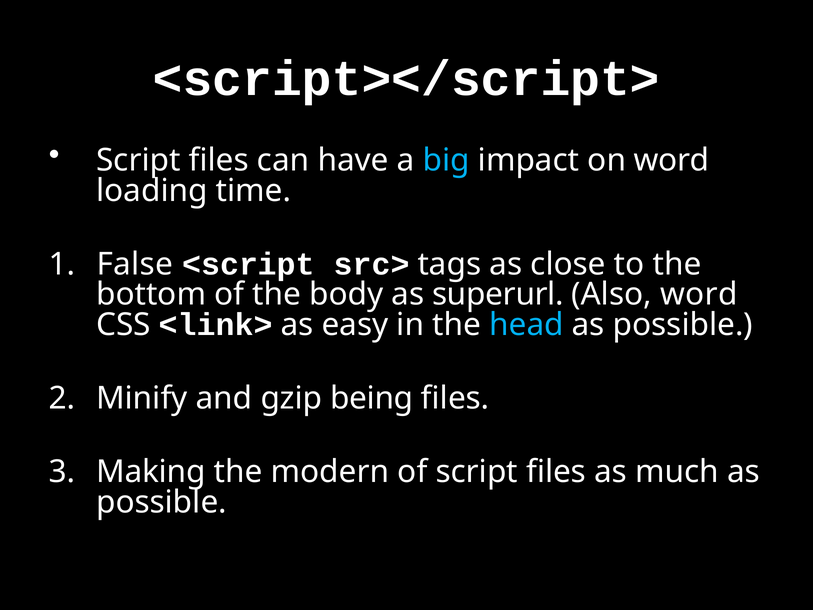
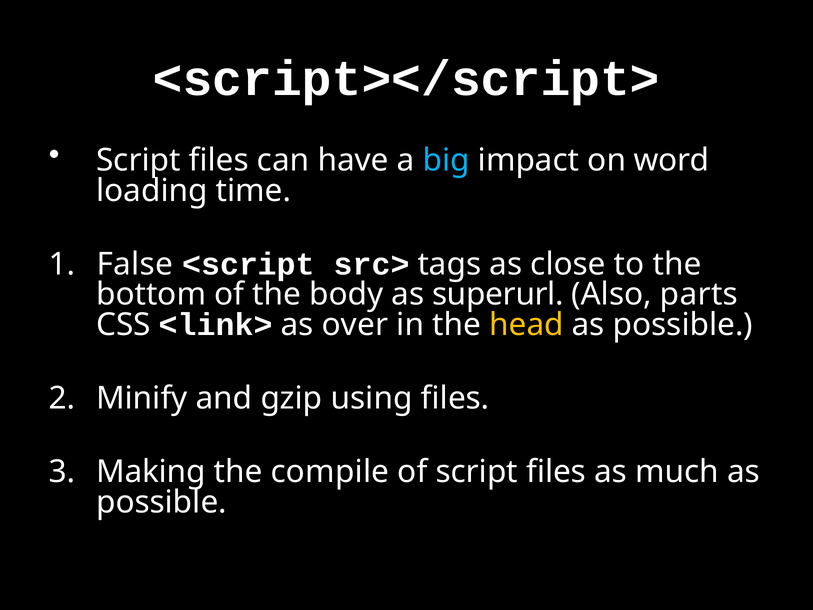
Also word: word -> parts (699, 294)
easy: easy -> over (355, 325)
head colour: light blue -> yellow (526, 325)
being: being -> using (372, 398)
modern: modern -> compile (330, 472)
